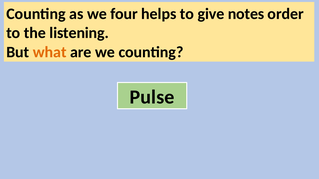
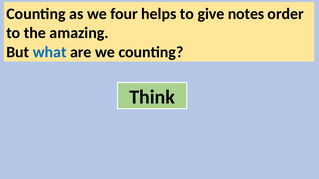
listening: listening -> amazing (79, 33)
what colour: orange -> blue (50, 52)
Pulse: Pulse -> Think (152, 97)
